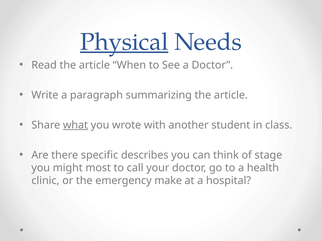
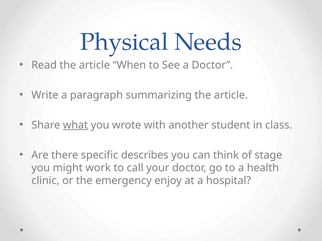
Physical underline: present -> none (124, 42)
most: most -> work (98, 168)
make: make -> enjoy (168, 181)
